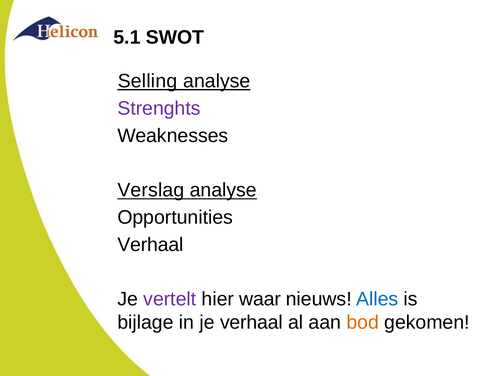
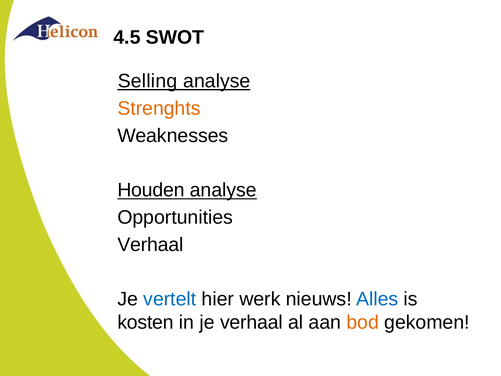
5.1: 5.1 -> 4.5 (127, 37)
Strenghts colour: purple -> orange (159, 108)
Verslag: Verslag -> Houden (151, 190)
vertelt colour: purple -> blue (170, 299)
waar: waar -> werk (260, 299)
bijlage: bijlage -> kosten (146, 322)
